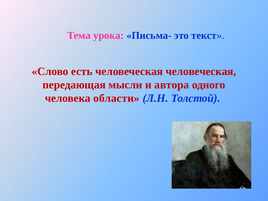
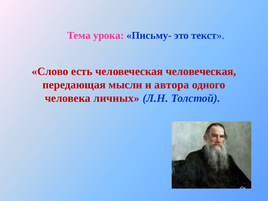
Письма-: Письма- -> Письму- (149, 35)
области: области -> личных (116, 98)
